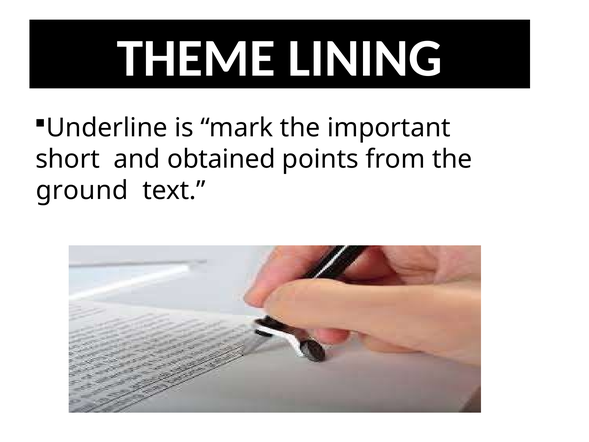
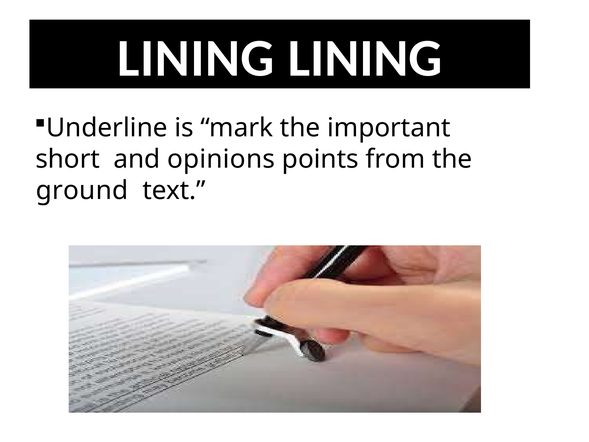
THEME: THEME -> LINING (196, 58)
obtained: obtained -> opinions (221, 159)
